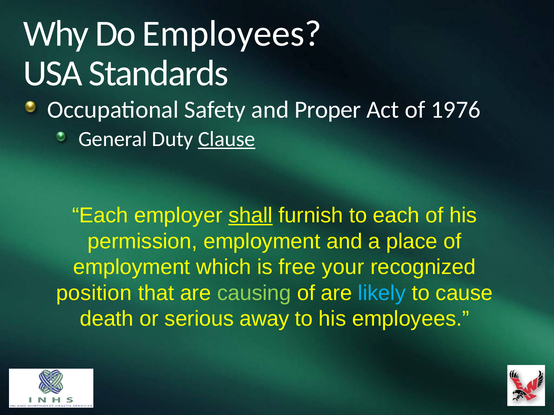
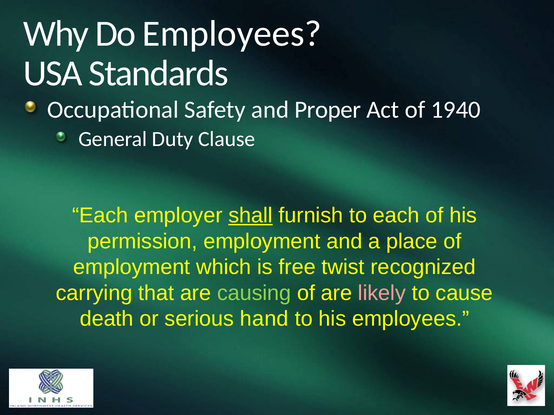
1976: 1976 -> 1940 (456, 110)
Clause underline: present -> none (227, 139)
your: your -> twist (343, 267)
position: position -> carrying (94, 293)
likely colour: light blue -> pink (382, 293)
away: away -> hand (264, 319)
